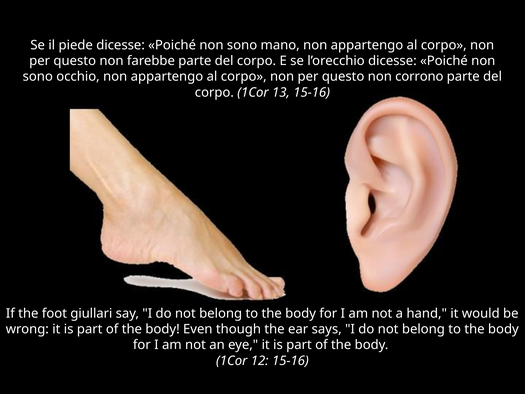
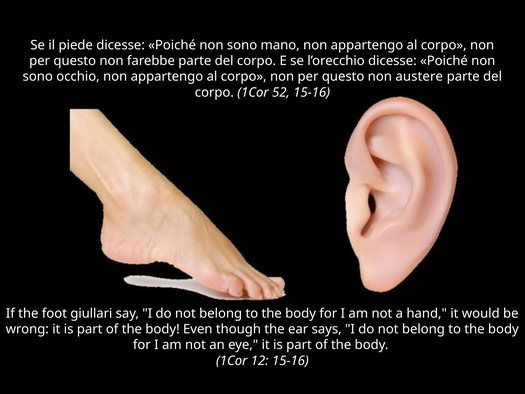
corrono: corrono -> austere (419, 77)
13: 13 -> 52 (281, 92)
